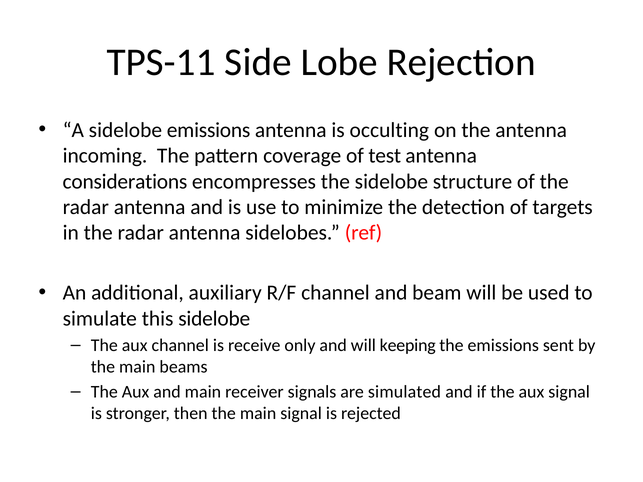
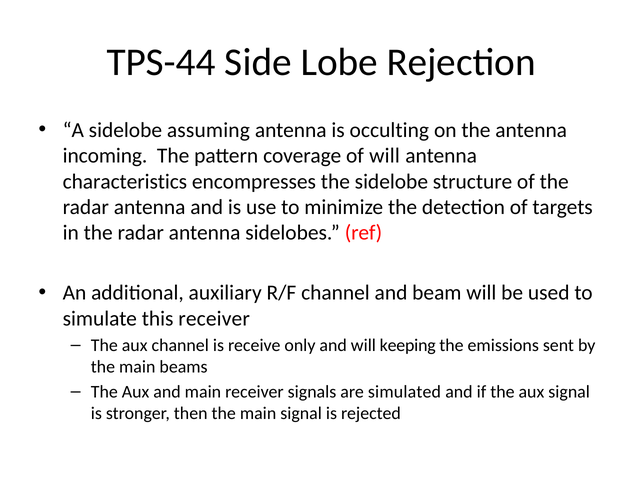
TPS-11: TPS-11 -> TPS-44 (161, 62)
sidelobe emissions: emissions -> assuming (208, 130)
of test: test -> will (385, 156)
considerations: considerations -> characteristics (125, 182)
this sidelobe: sidelobe -> receiver (214, 319)
